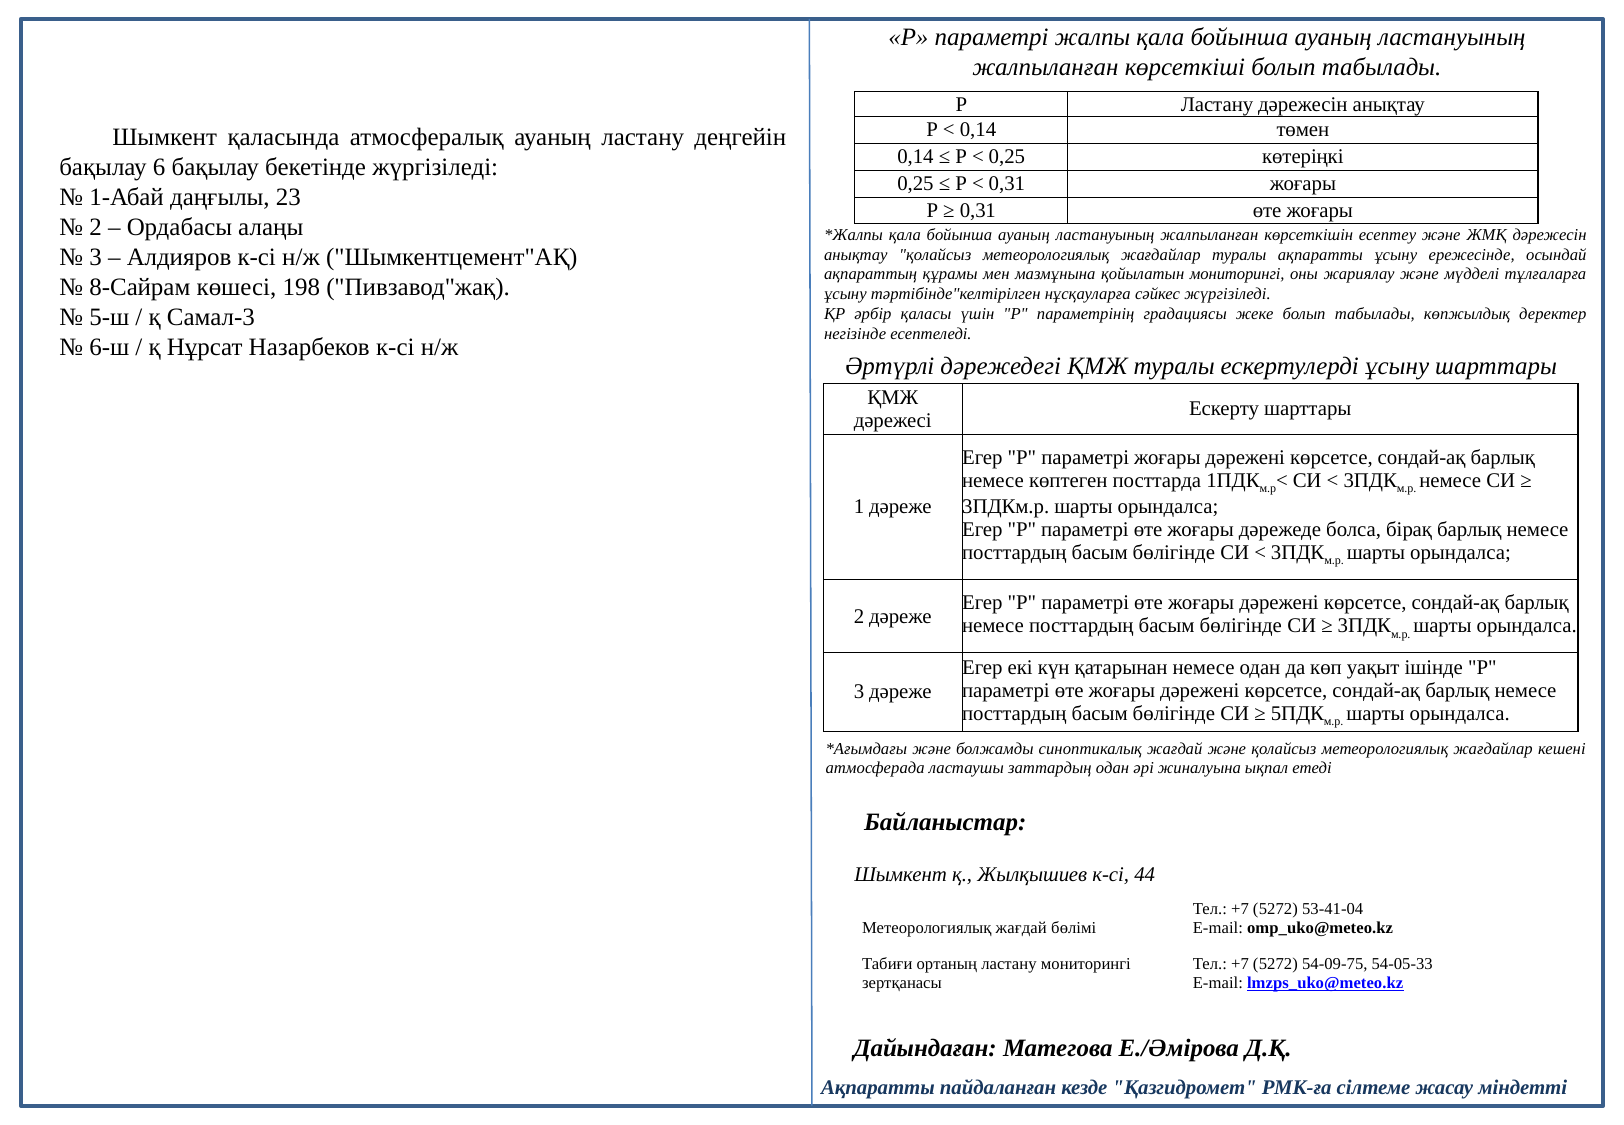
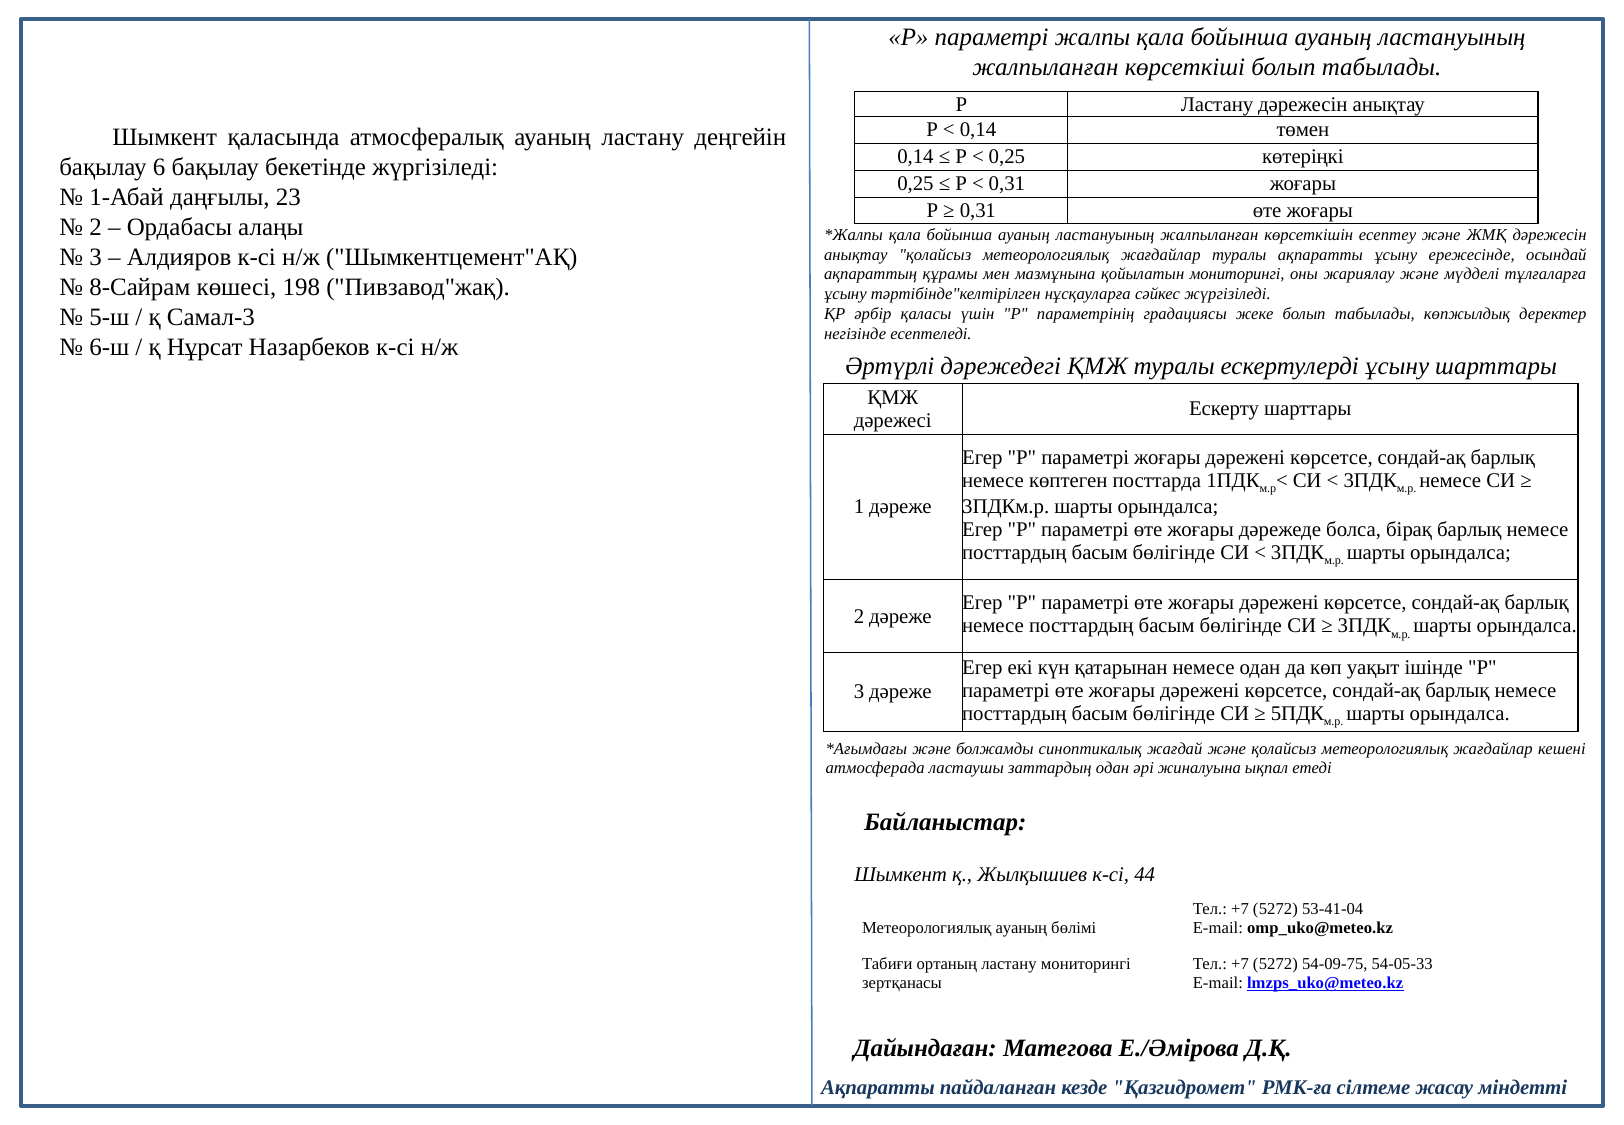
Метеорологиялық жағдай: жағдай -> ауаның (1021, 927)
